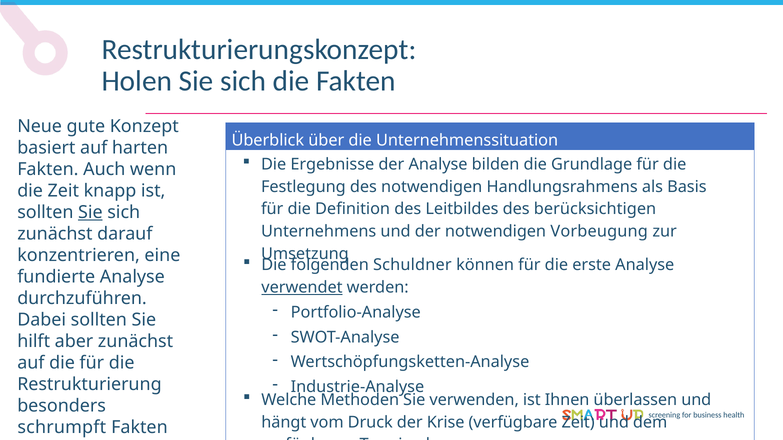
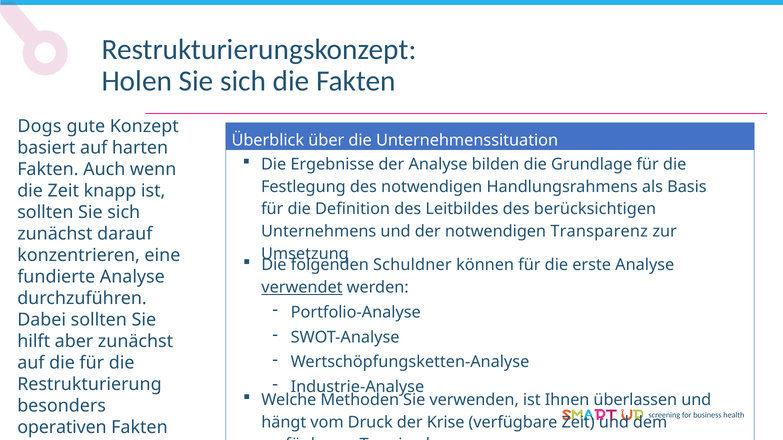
Neue: Neue -> Dogs (39, 126)
Sie underline: present -> none (90, 212)
Vorbeugung: Vorbeugung -> Transparenz (599, 232)
schrumpft: schrumpft -> operativen (62, 428)
